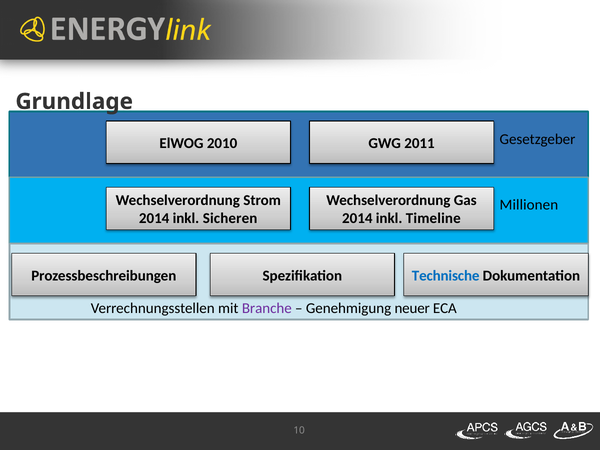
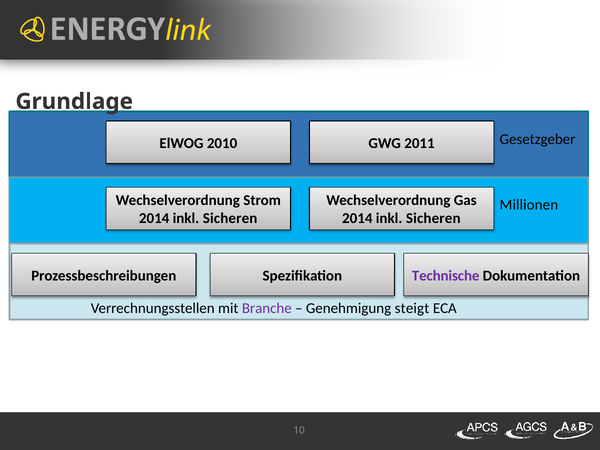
Timeline: Timeline -> Sicheren (433, 218)
Technische colour: blue -> purple (446, 276)
neuer: neuer -> steigt (412, 308)
